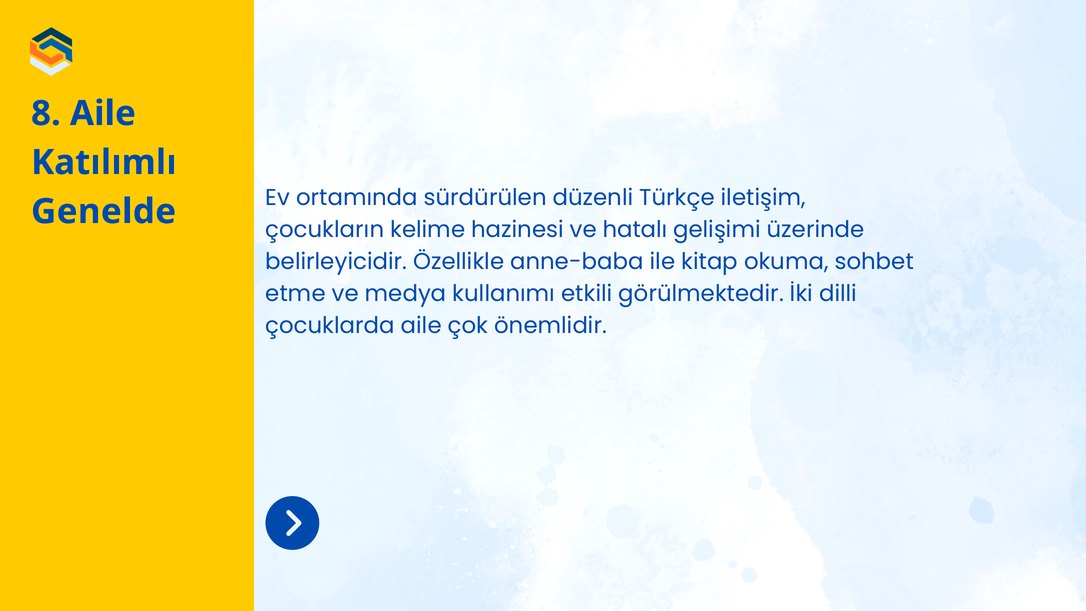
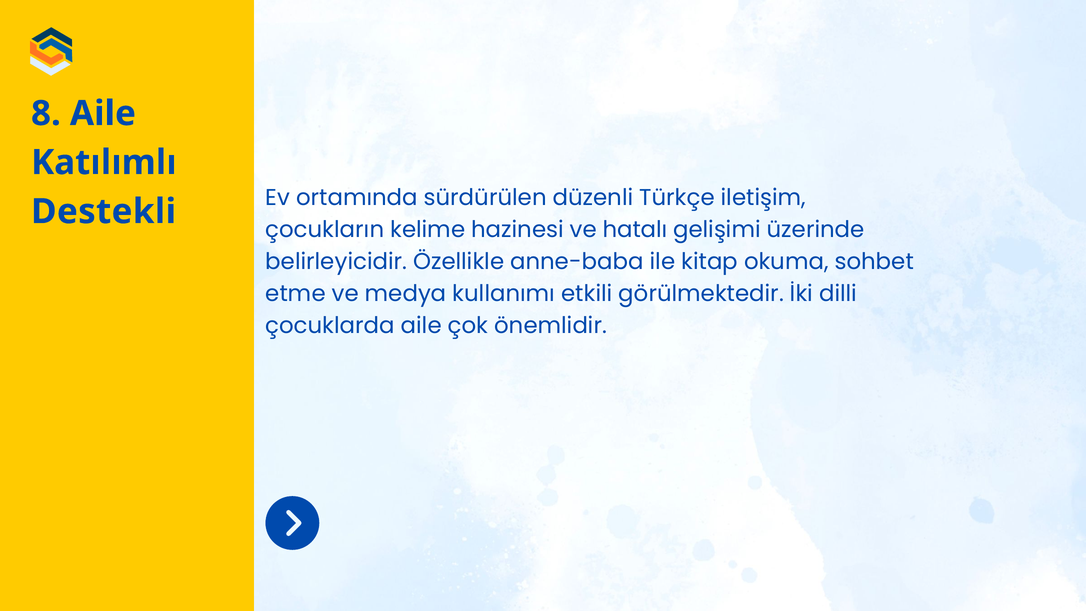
Genelde: Genelde -> Destekli (104, 212)
